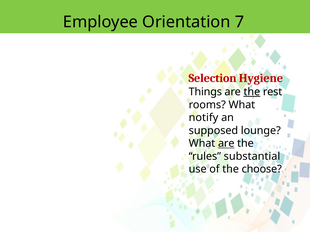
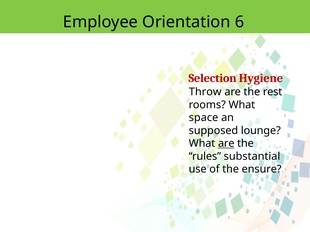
7: 7 -> 6 (239, 22)
Things: Things -> Throw (205, 92)
the underline: present -> none (252, 92)
notify: notify -> space (203, 118)
choose: choose -> ensure (262, 169)
